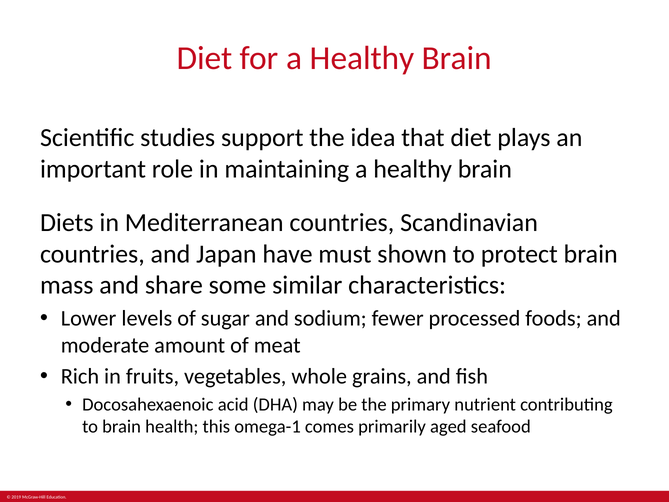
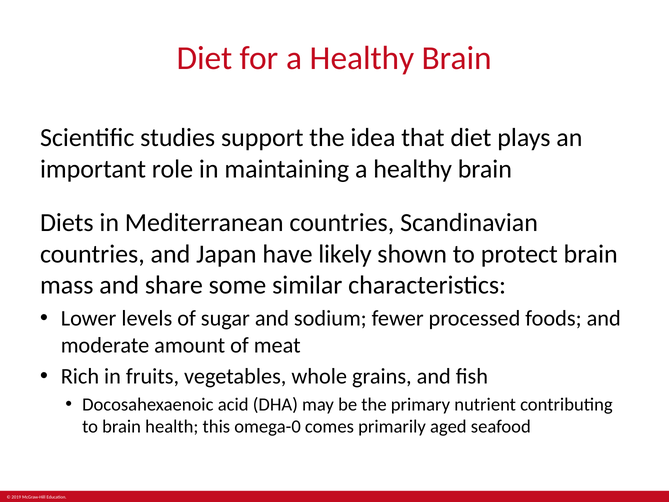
must: must -> likely (345, 254)
omega-1: omega-1 -> omega-0 (268, 427)
